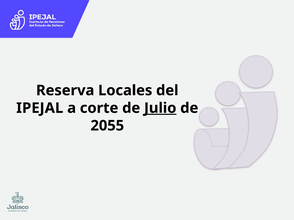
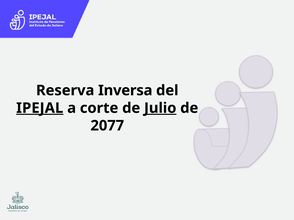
Locales: Locales -> Inversa (125, 91)
IPEJAL underline: none -> present (40, 108)
2055: 2055 -> 2077 (107, 126)
